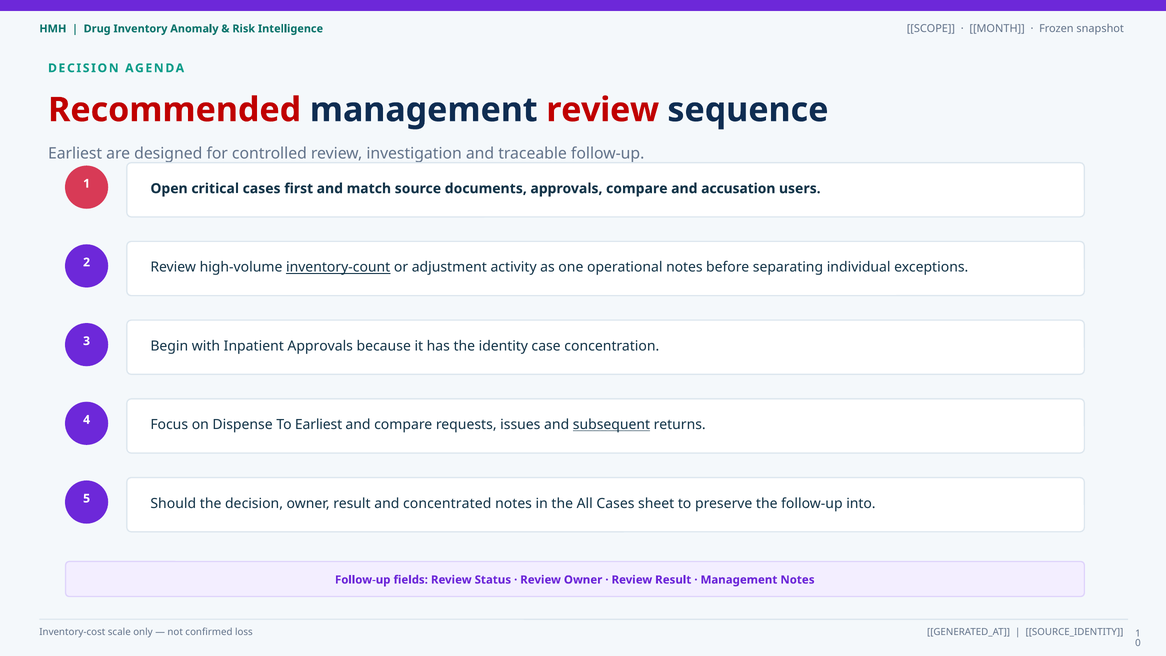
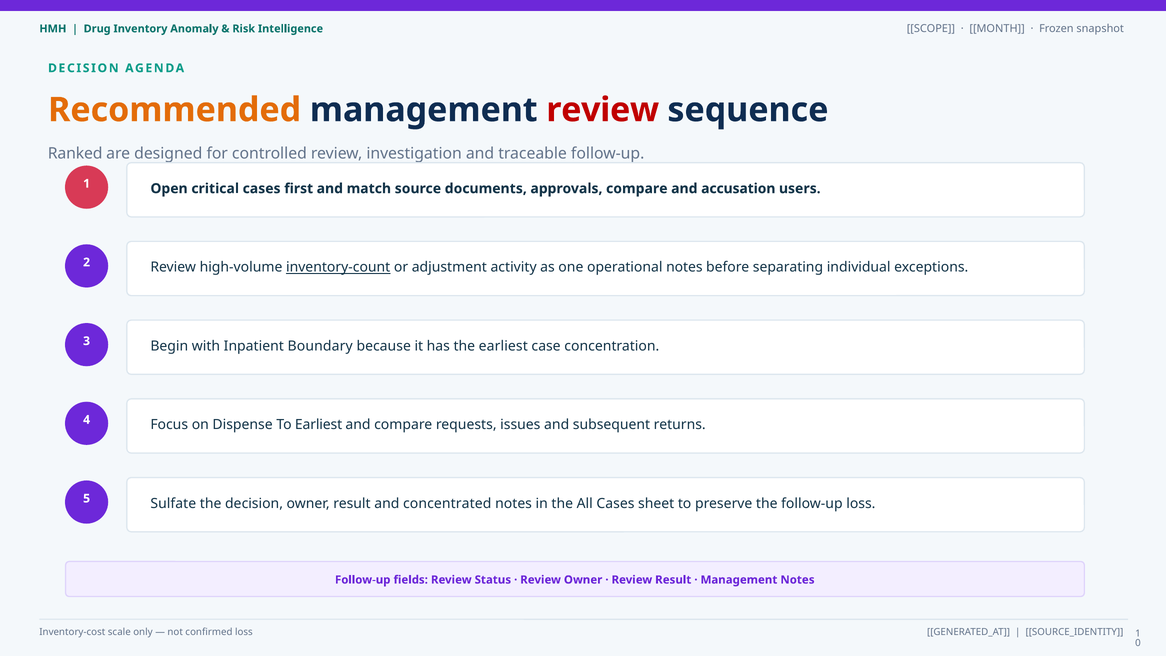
Recommended colour: red -> orange (175, 110)
Earliest: Earliest -> Ranked (75, 153)
Inpatient Approvals: Approvals -> Boundary (320, 346)
the identity: identity -> earliest (503, 346)
subsequent underline: present -> none (612, 425)
Should: Should -> Sulfate (173, 503)
follow-up into: into -> loss (861, 503)
